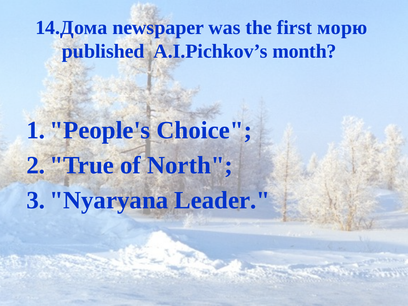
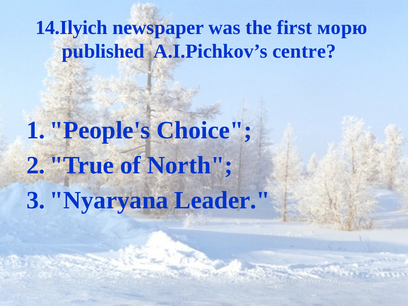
14.Дома: 14.Дома -> 14.Ilyich (71, 28)
month: month -> centre (304, 51)
